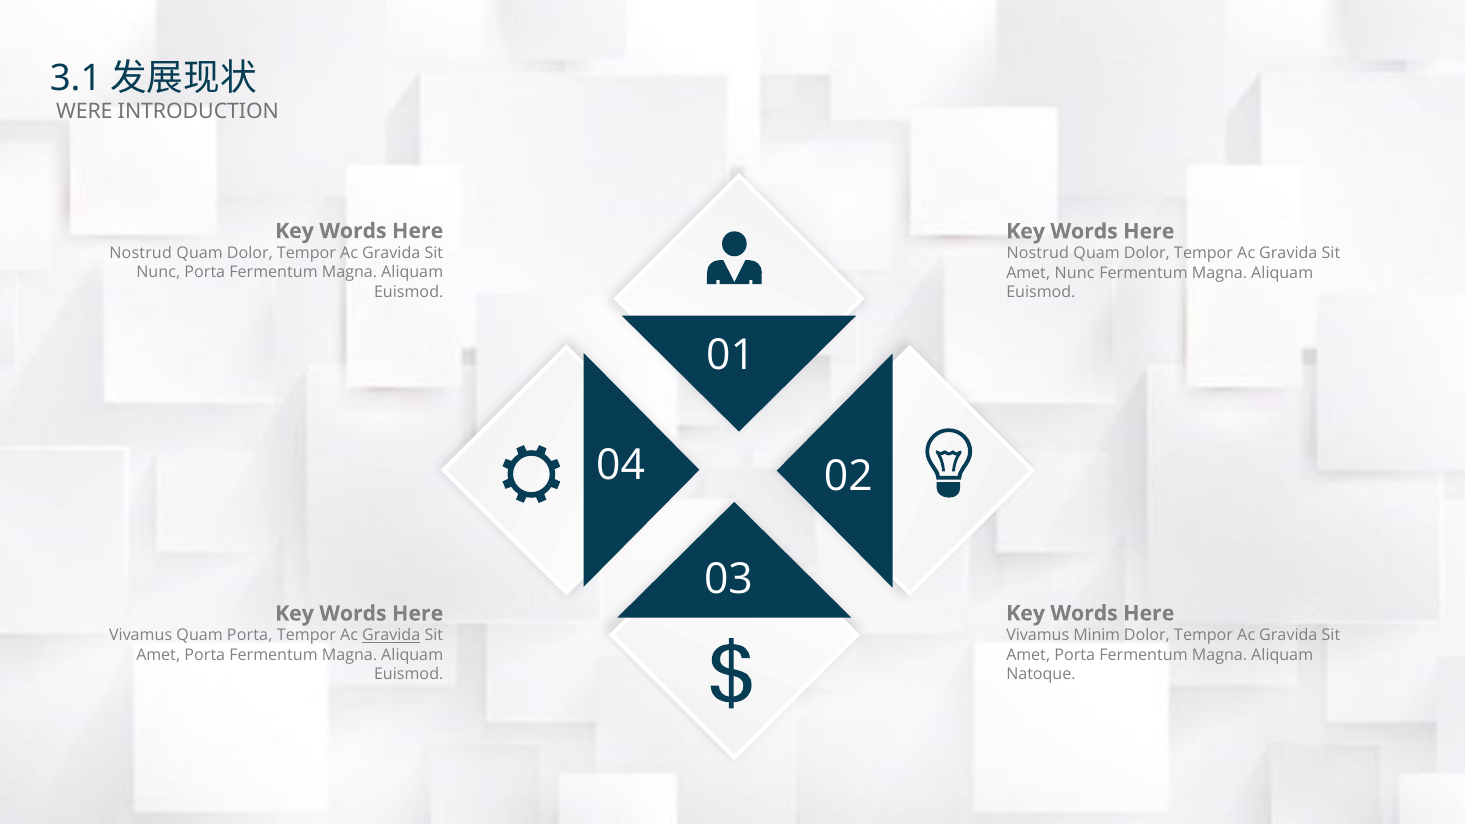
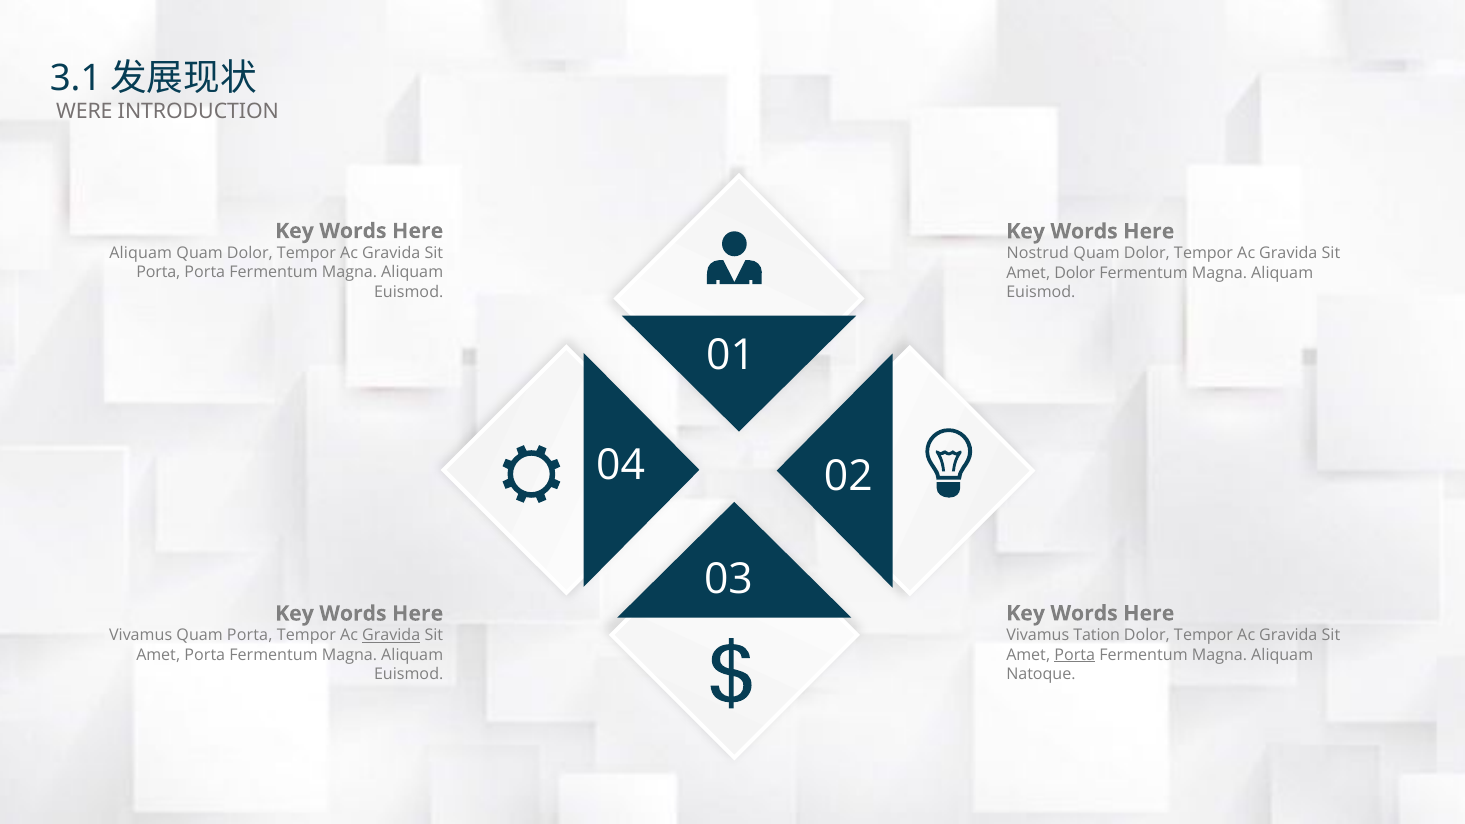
Nostrud: Nostrud -> Aliquam (141, 253)
Nunc: Nunc -> Porta (158, 272)
Amet Nunc: Nunc -> Dolor (1075, 273)
Minim: Minim -> Tation (1097, 636)
Porta underline: none -> present (1075, 655)
